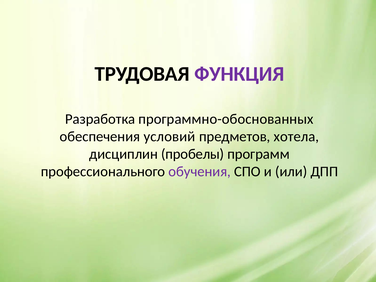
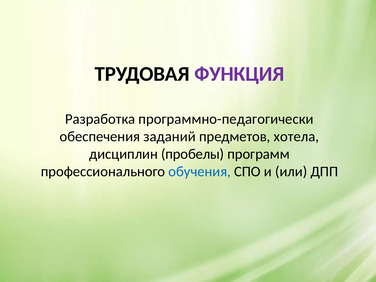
программно-обоснованных: программно-обоснованных -> программно-педагогически (226, 119)
условий: условий -> заданий (170, 137)
обучения colour: purple -> blue (200, 172)
